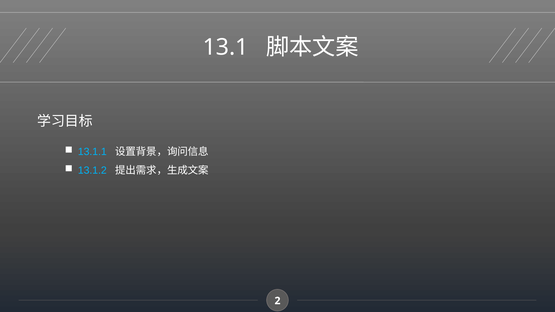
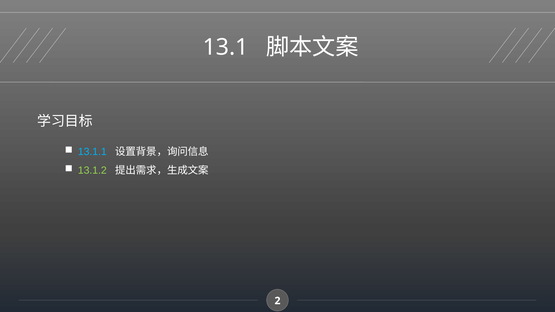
13.1.2 colour: light blue -> light green (92, 170)
